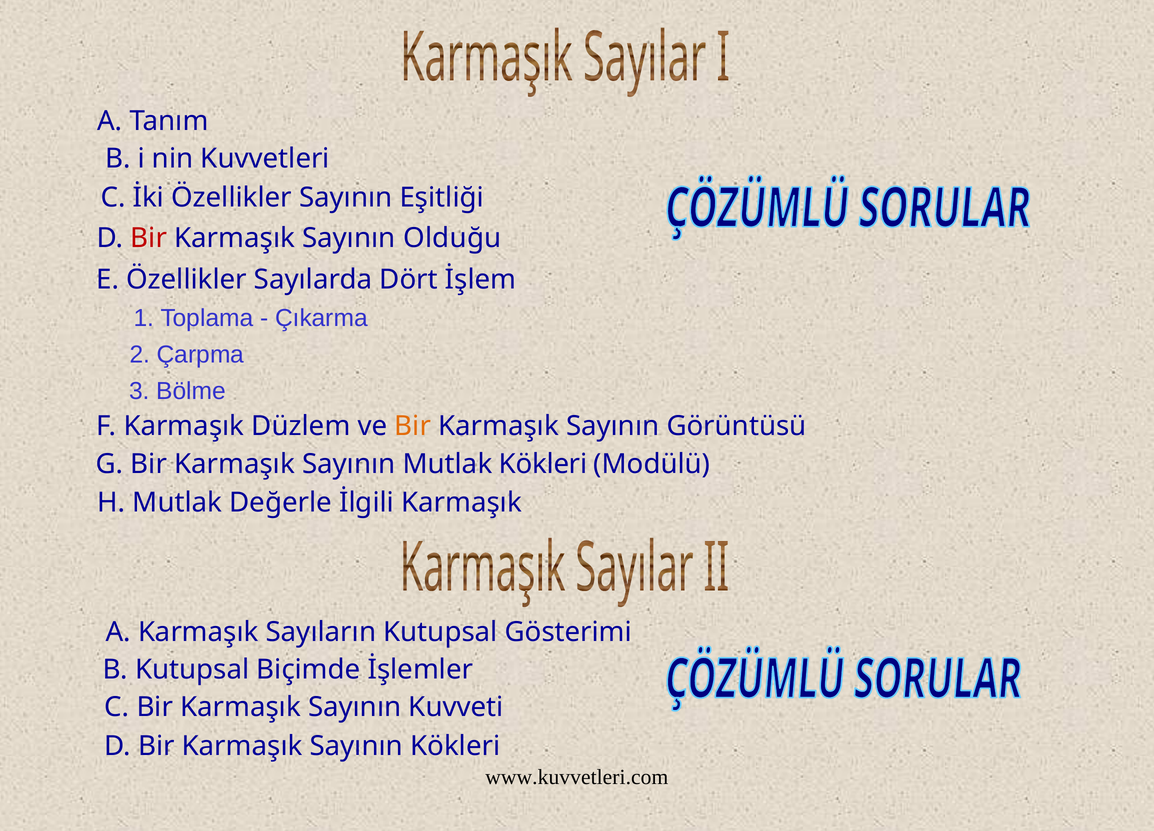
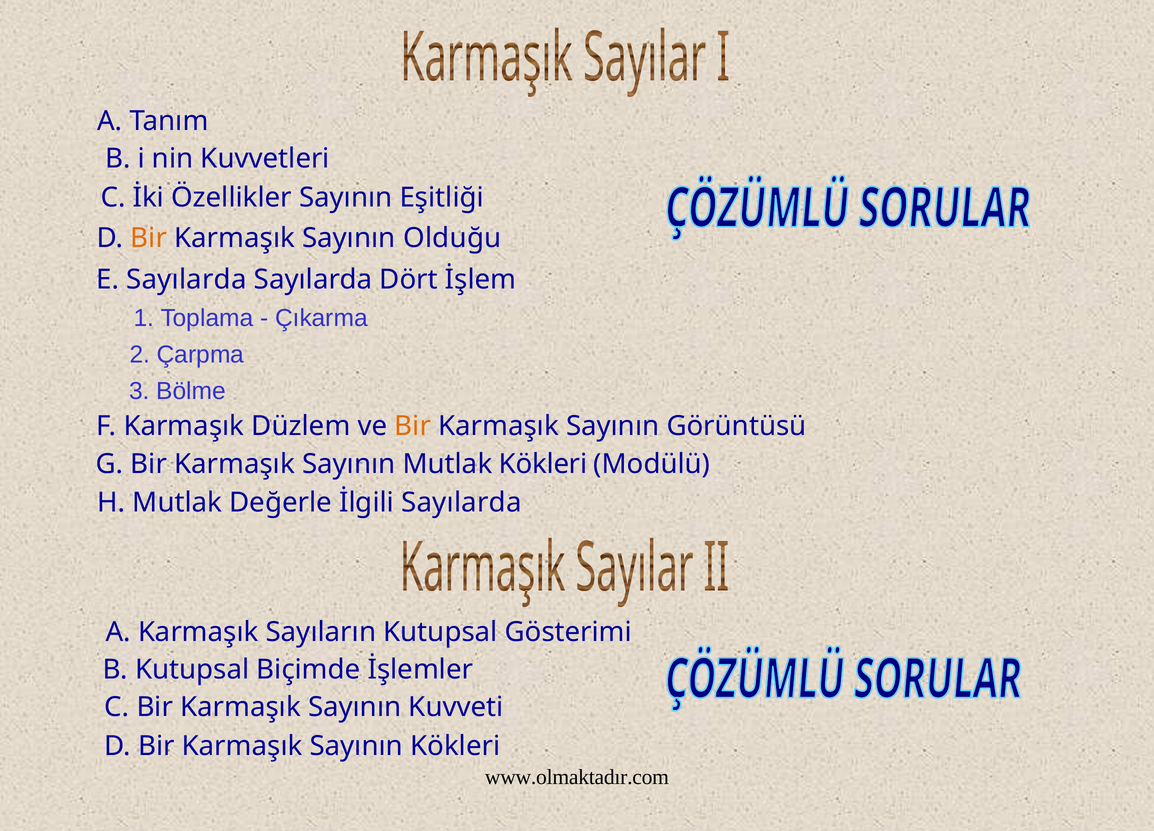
Bir colour: red -> orange (149, 238)
E Özellikler: Özellikler -> Sayılarda (186, 280)
İlgili Karmaşık: Karmaşık -> Sayılarda (461, 502)
www.kuvvetleri.com: www.kuvvetleri.com -> www.olmaktadır.com (577, 777)
